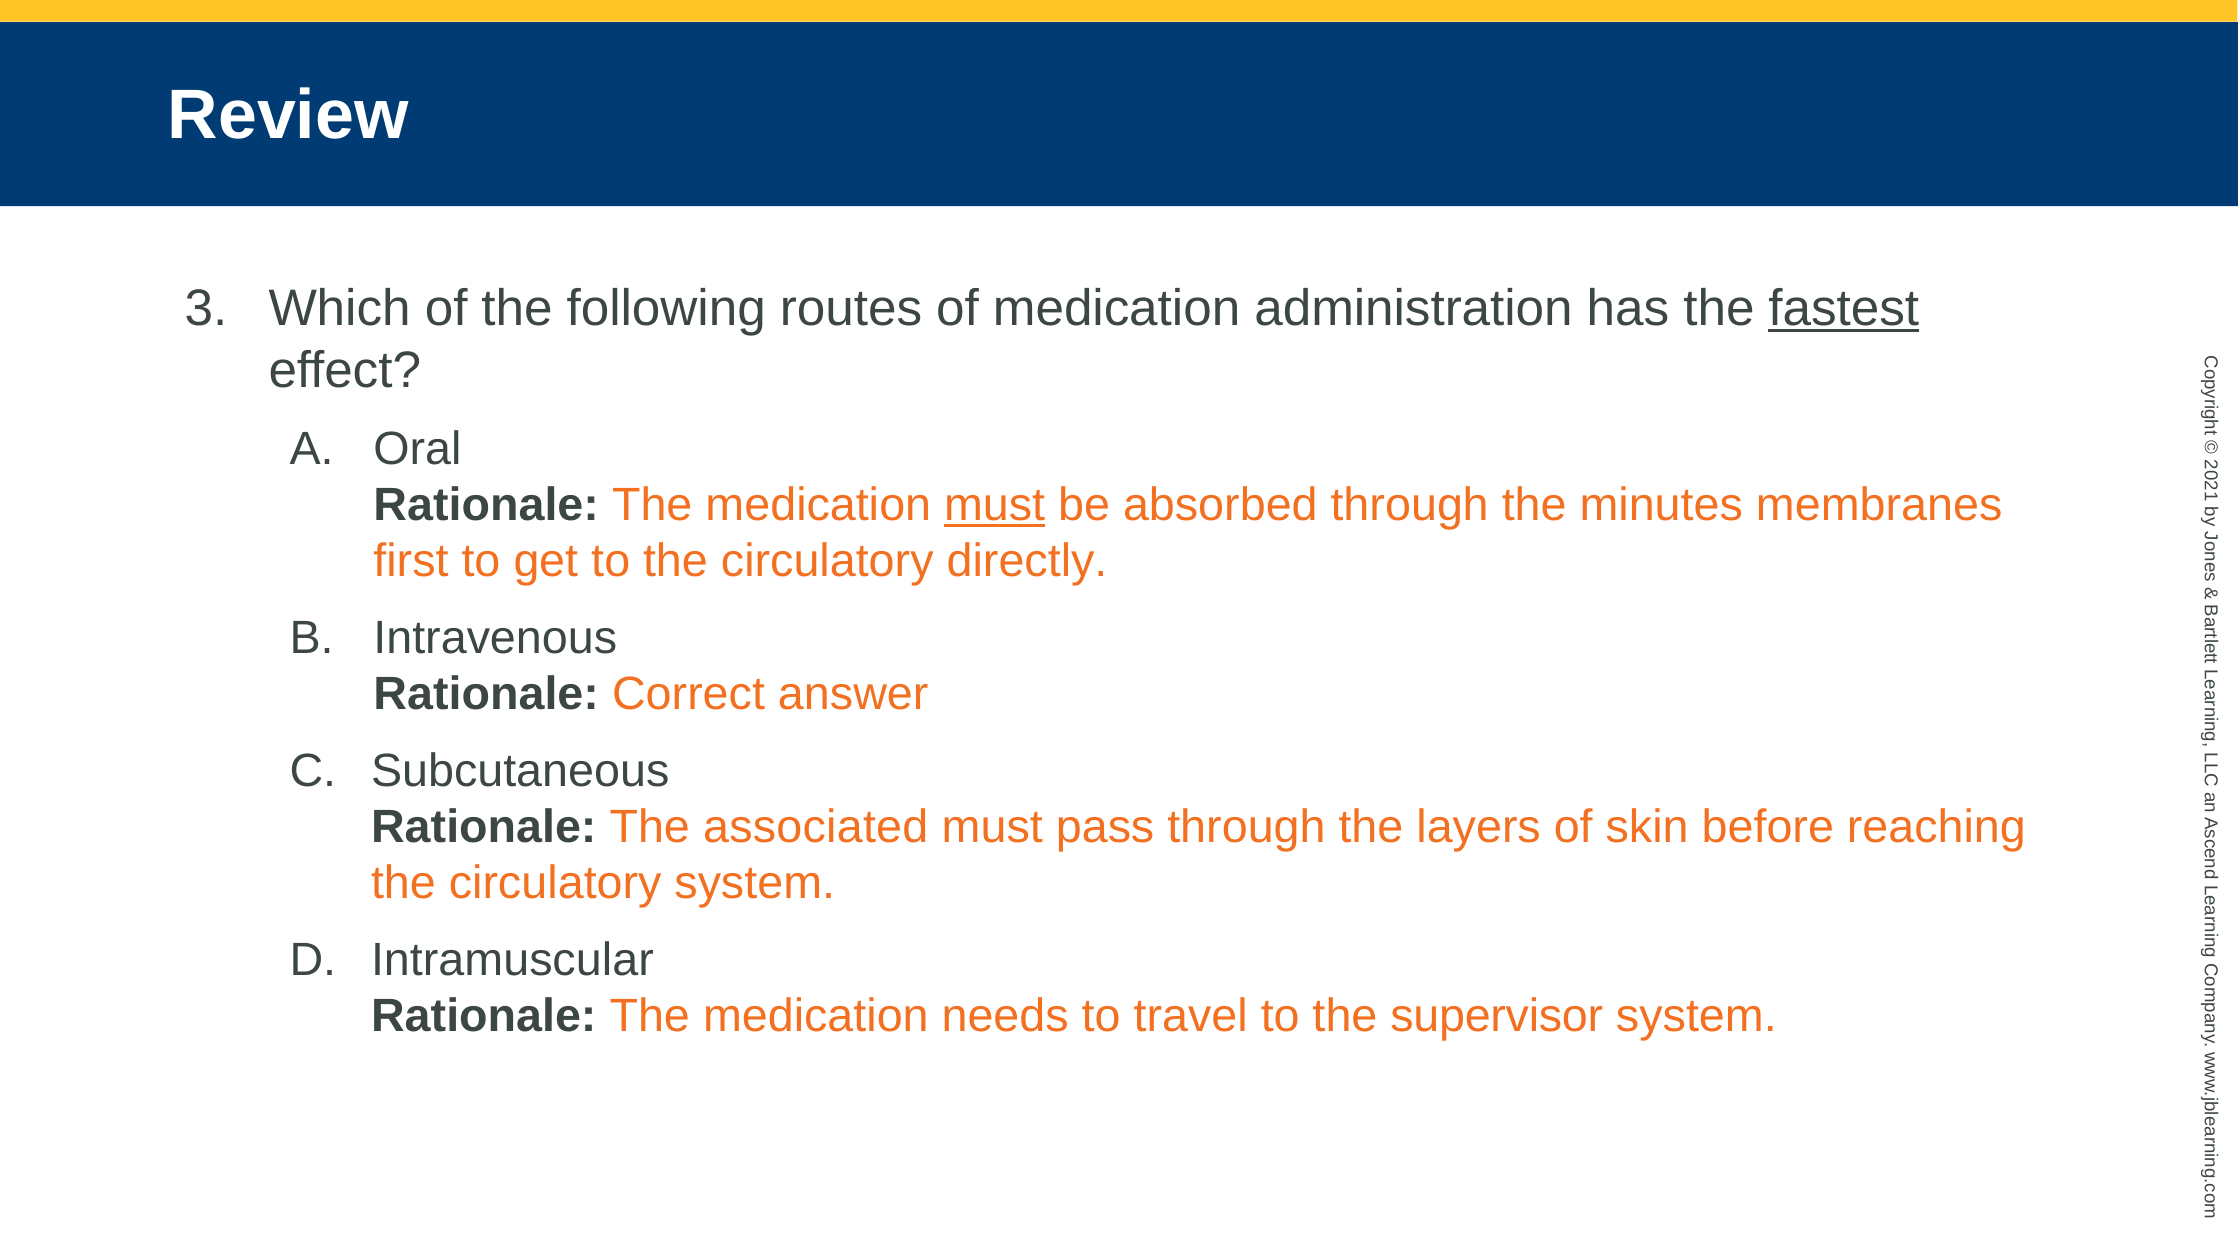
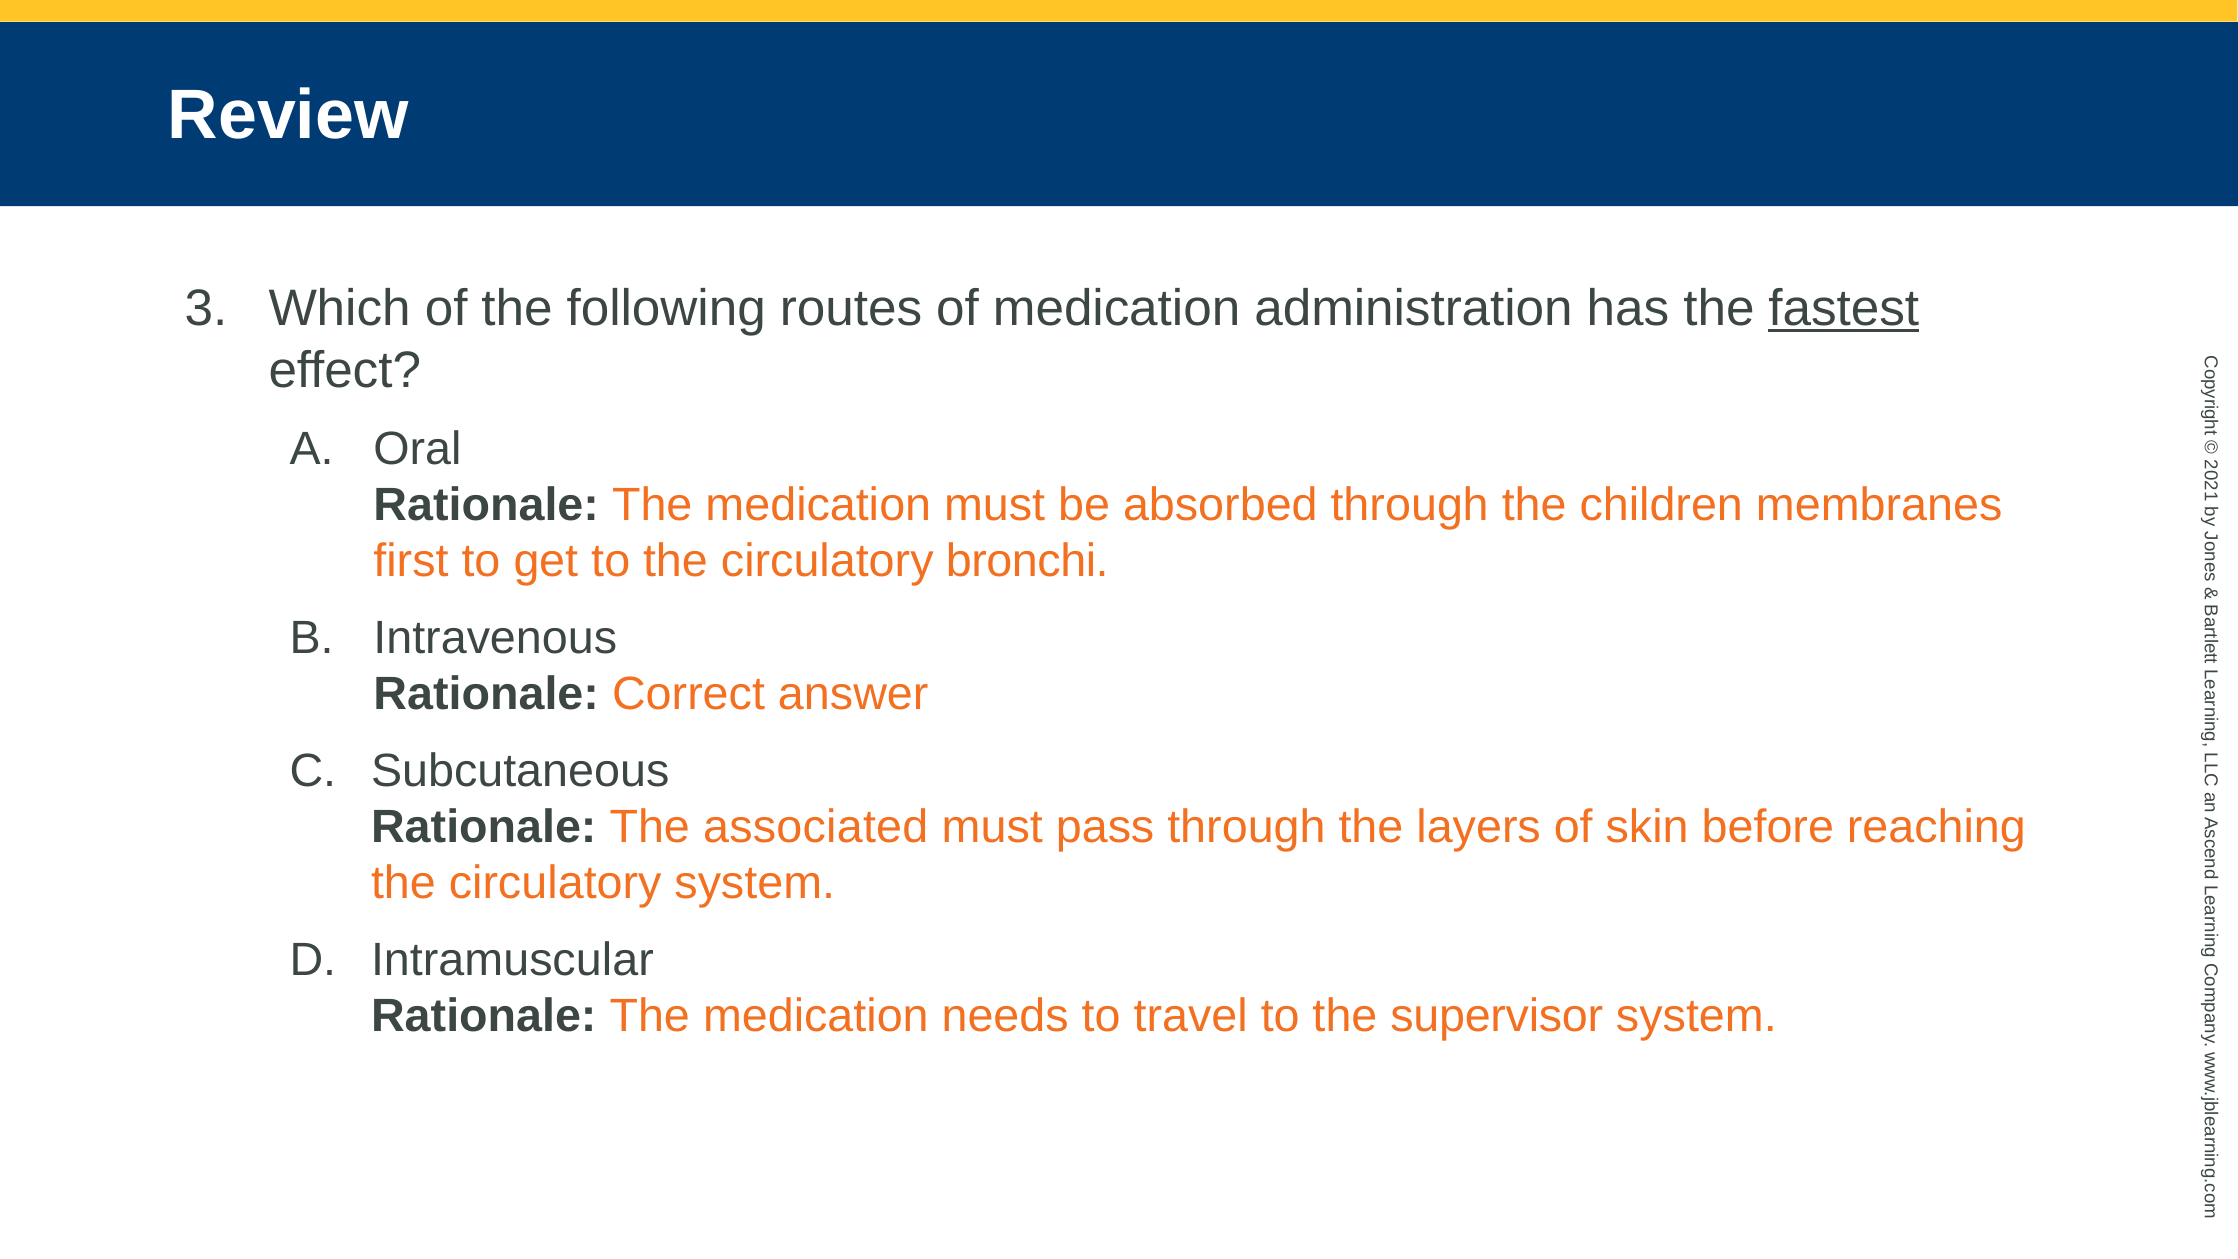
must underline: present -> none (995, 505)
minutes: minutes -> children (1661, 505)
directly: directly -> bronchi (1027, 561)
